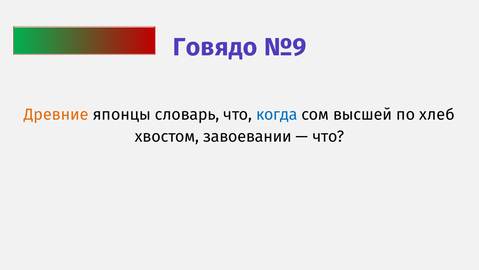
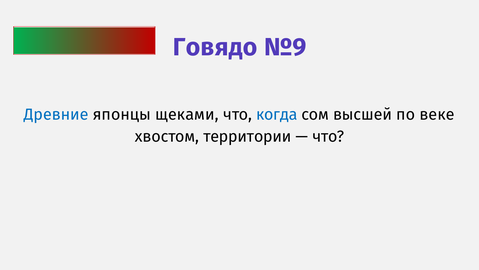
Древние colour: orange -> blue (56, 114)
словарь: словарь -> щеками (187, 114)
хлеб: хлеб -> веке (437, 114)
завоевании: завоевании -> территории (247, 136)
